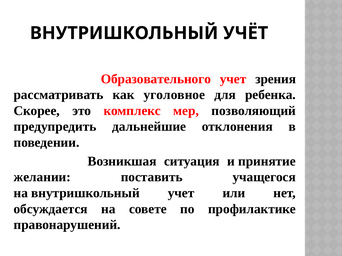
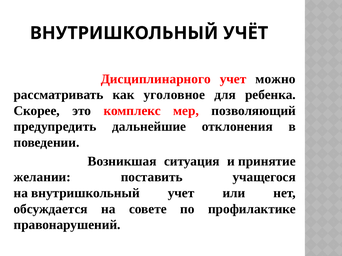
Образовательного: Образовательного -> Дисциплинарного (156, 79)
зрения: зрения -> можно (276, 79)
